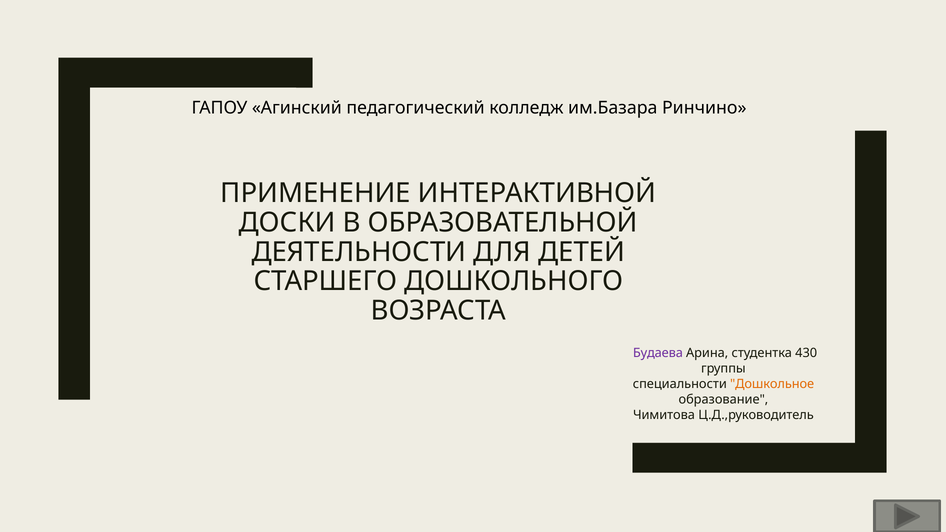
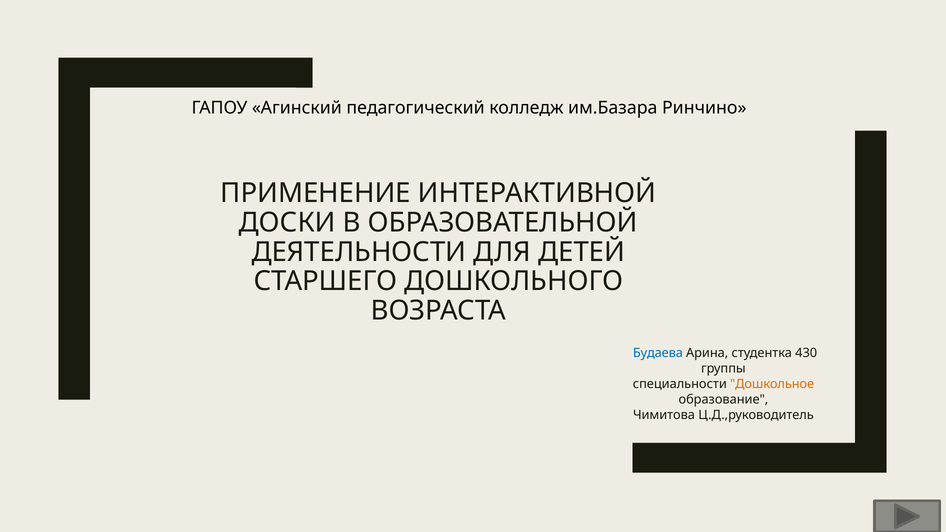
Будаева colour: purple -> blue (658, 353)
